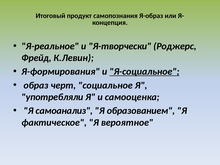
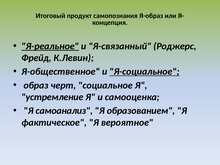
Я-реальное underline: none -> present (50, 46)
Я-творчески: Я-творчески -> Я-связанный (120, 46)
Я-формирования: Я-формирования -> Я-общественное (61, 72)
употребляли: употребляли -> устремление (52, 97)
